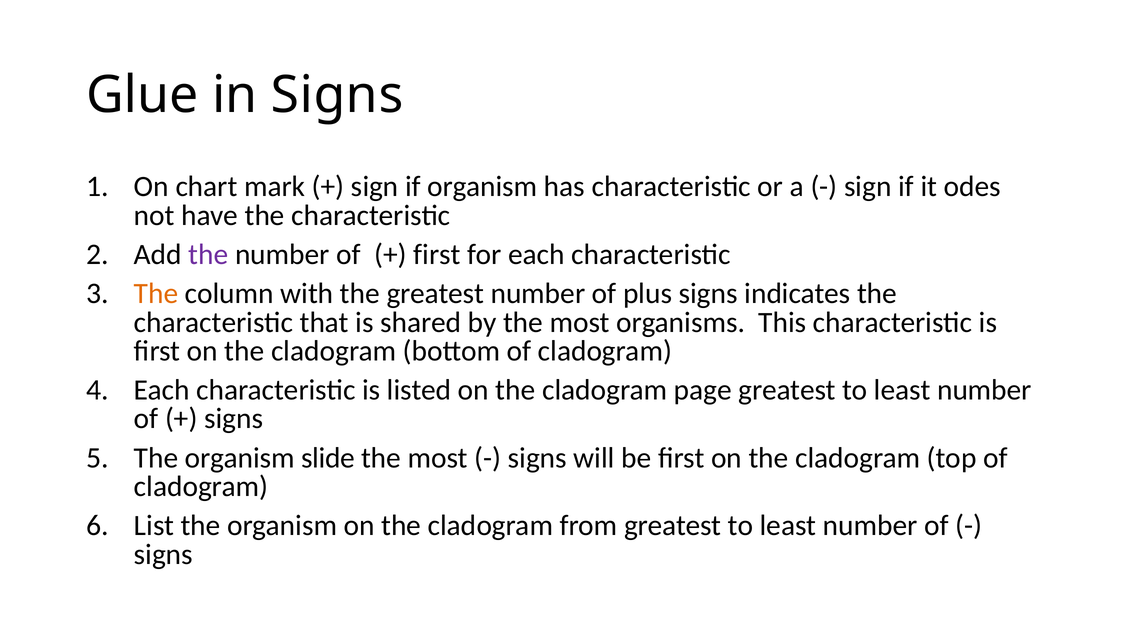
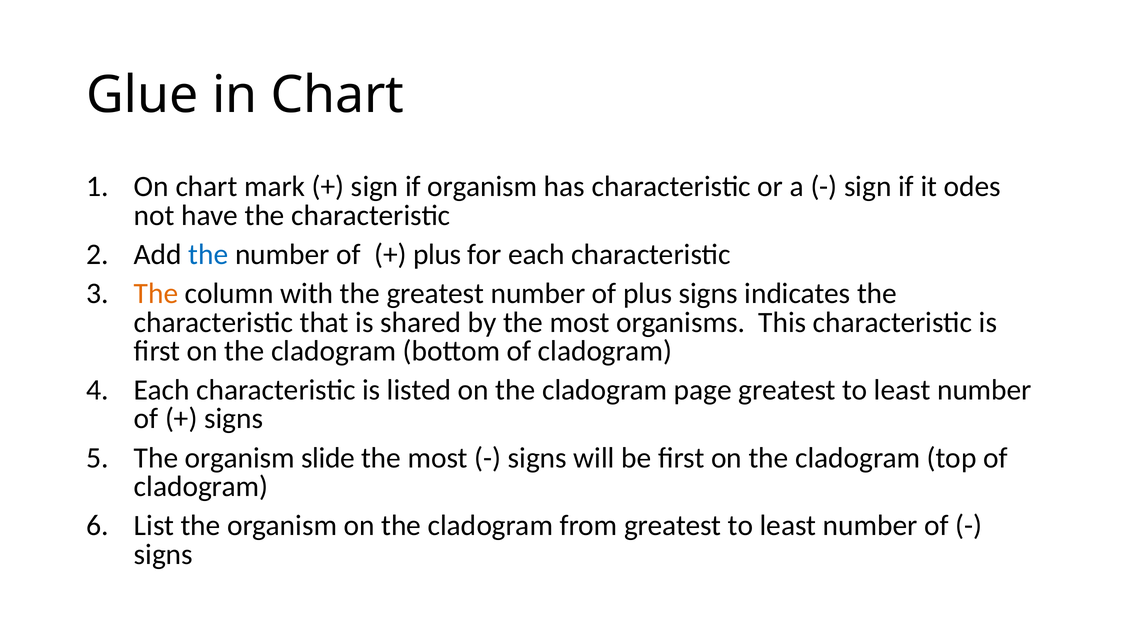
in Signs: Signs -> Chart (337, 95)
the colour: purple -> blue (208, 255)
first: first -> plus (437, 255)
